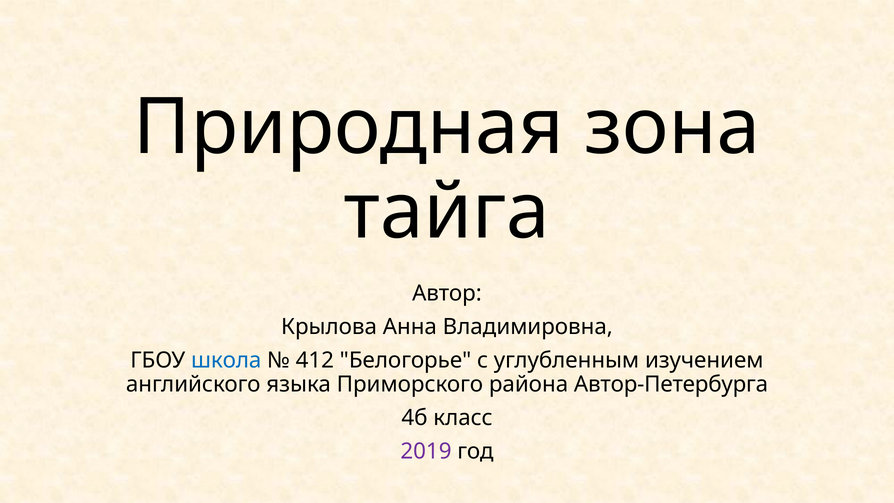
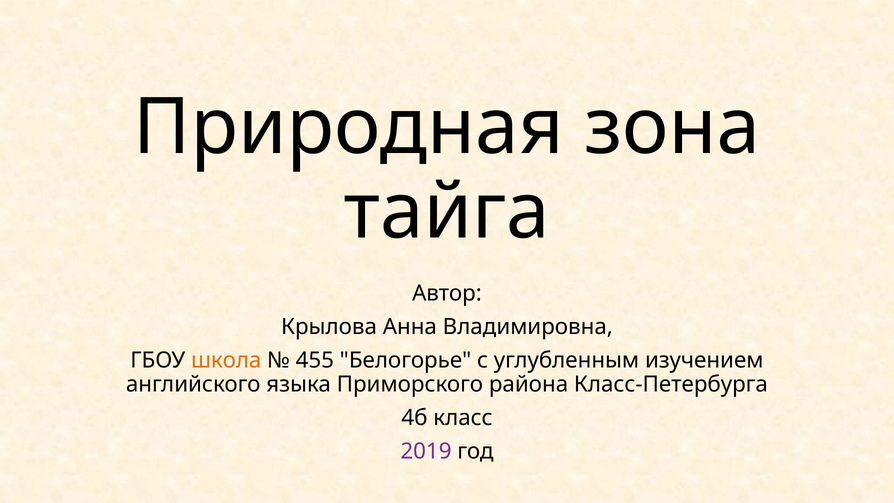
школа colour: blue -> orange (226, 360)
412: 412 -> 455 (315, 360)
Автор-Петербурга: Автор-Петербурга -> Класс-Петербурга (671, 384)
